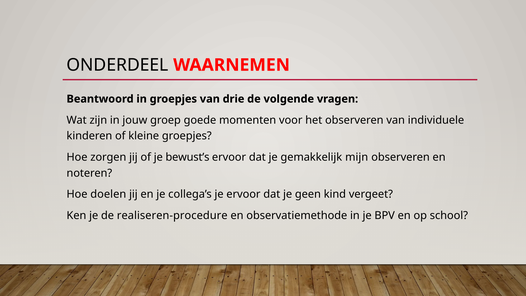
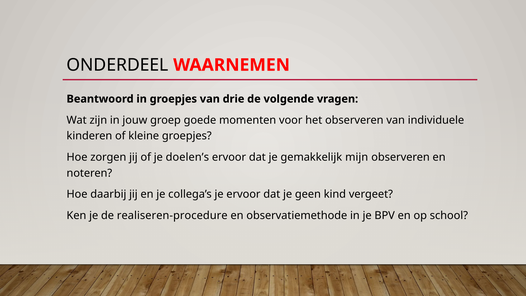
bewust’s: bewust’s -> doelen’s (187, 157)
doelen: doelen -> daarbij (108, 194)
